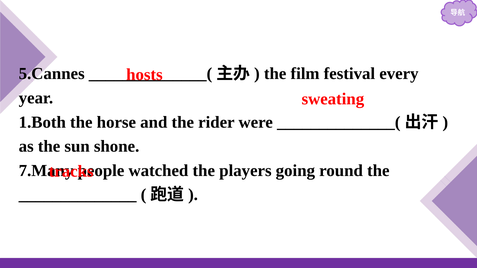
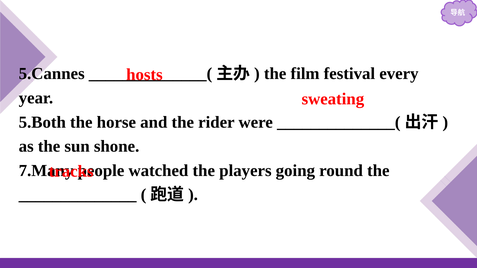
1.Both: 1.Both -> 5.Both (42, 122)
